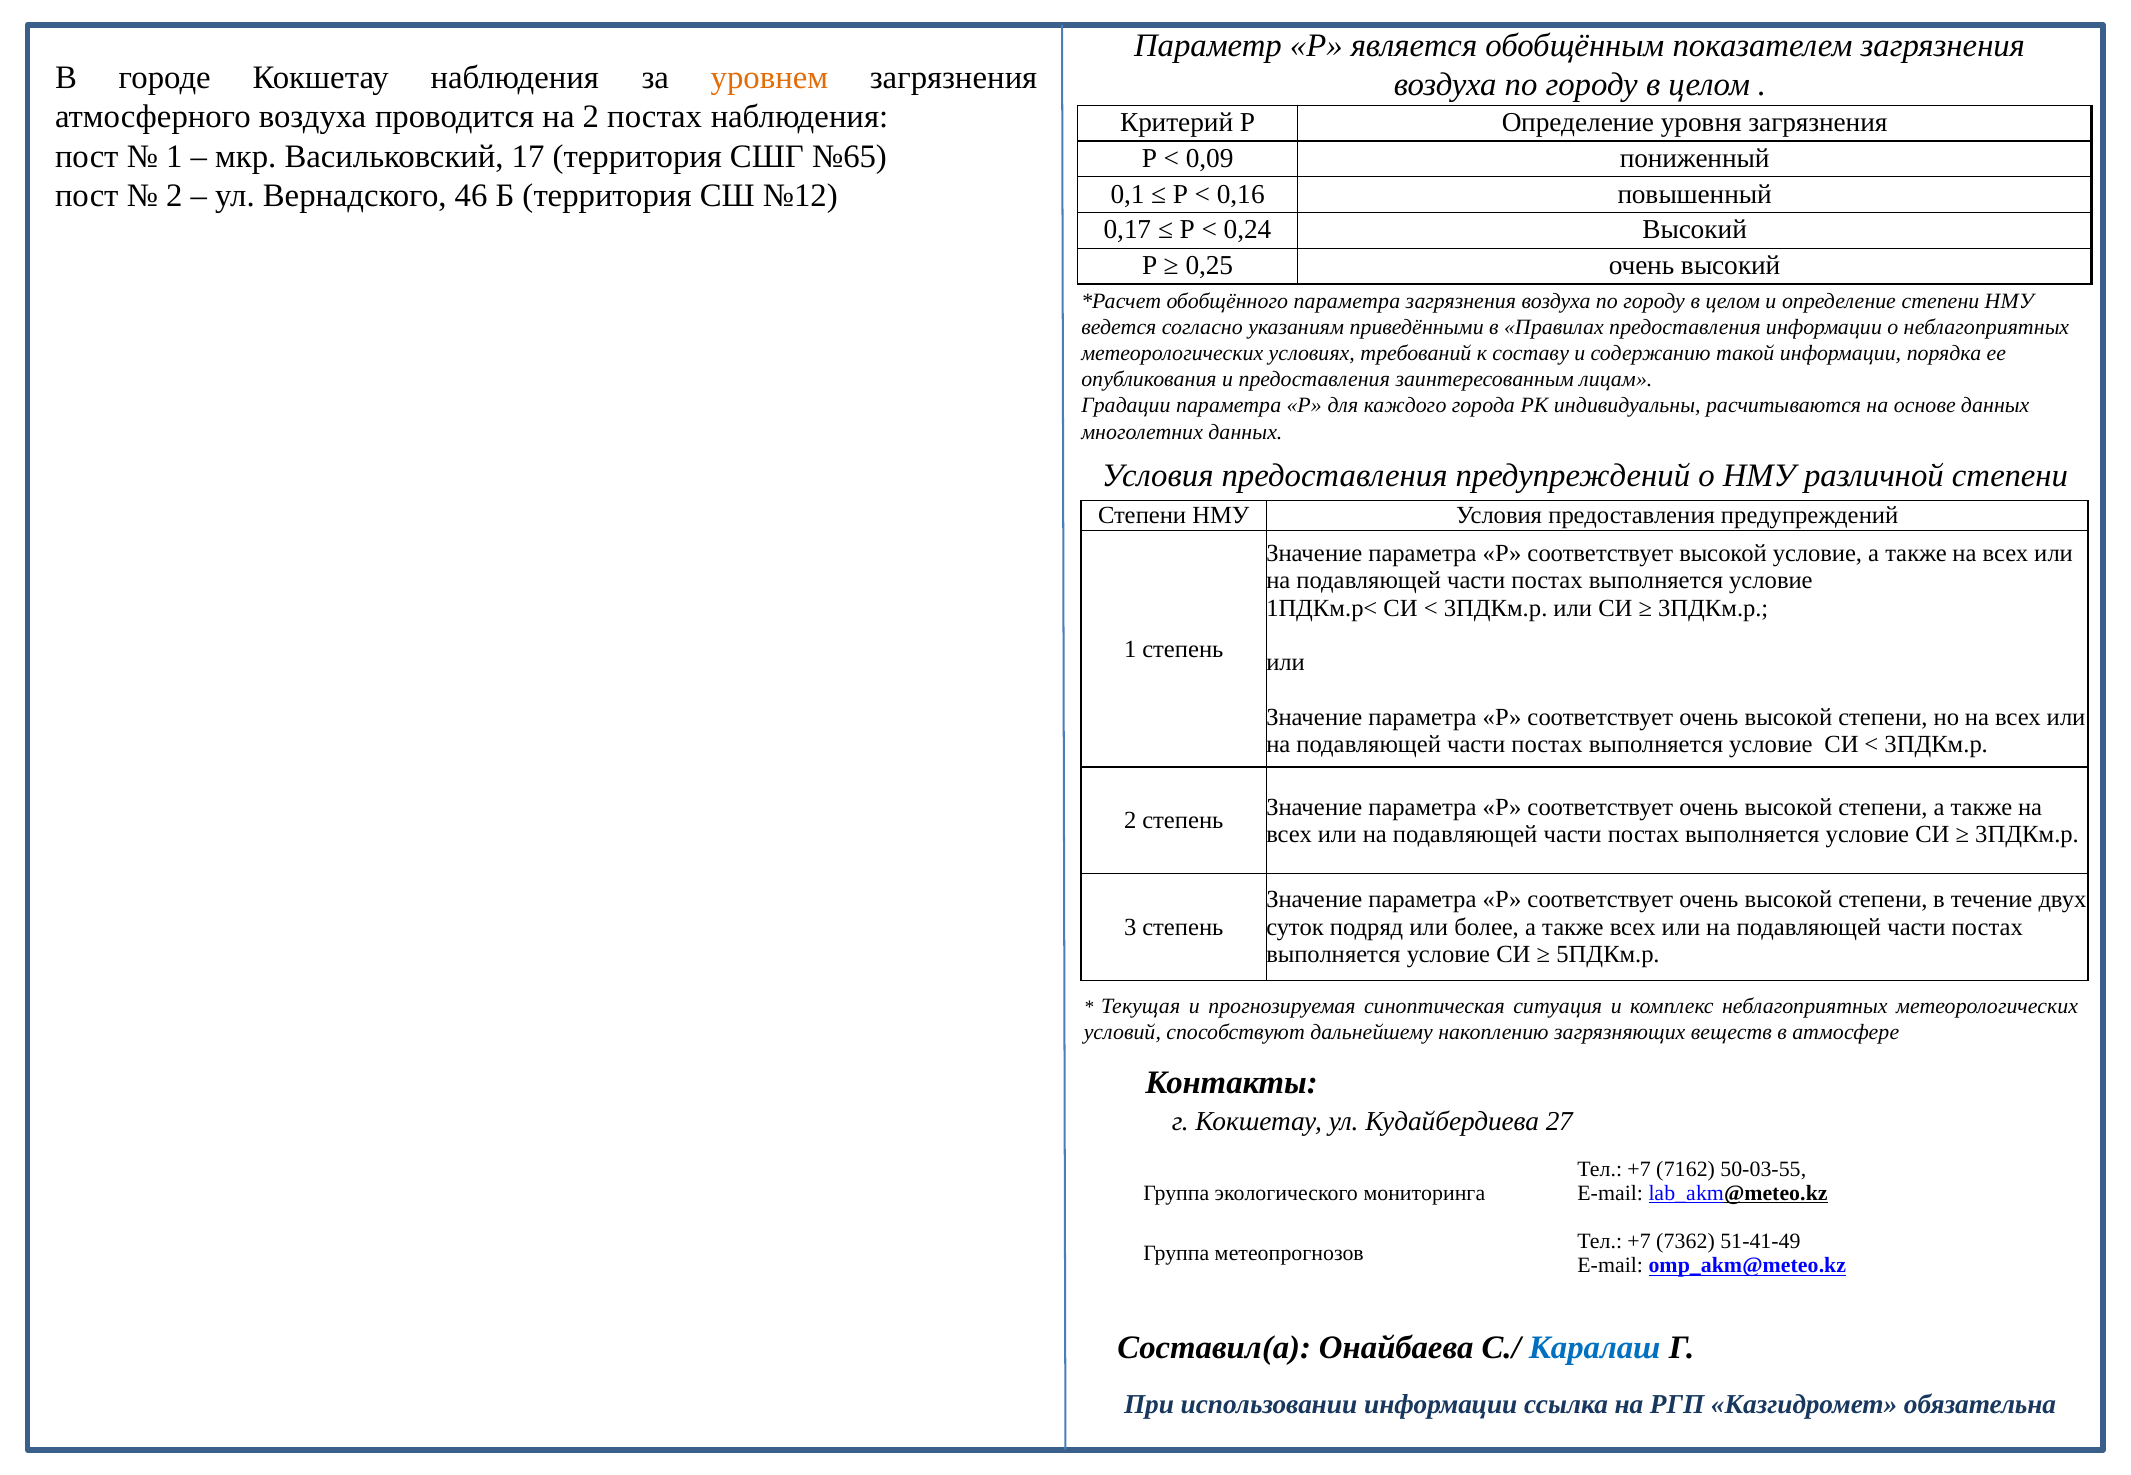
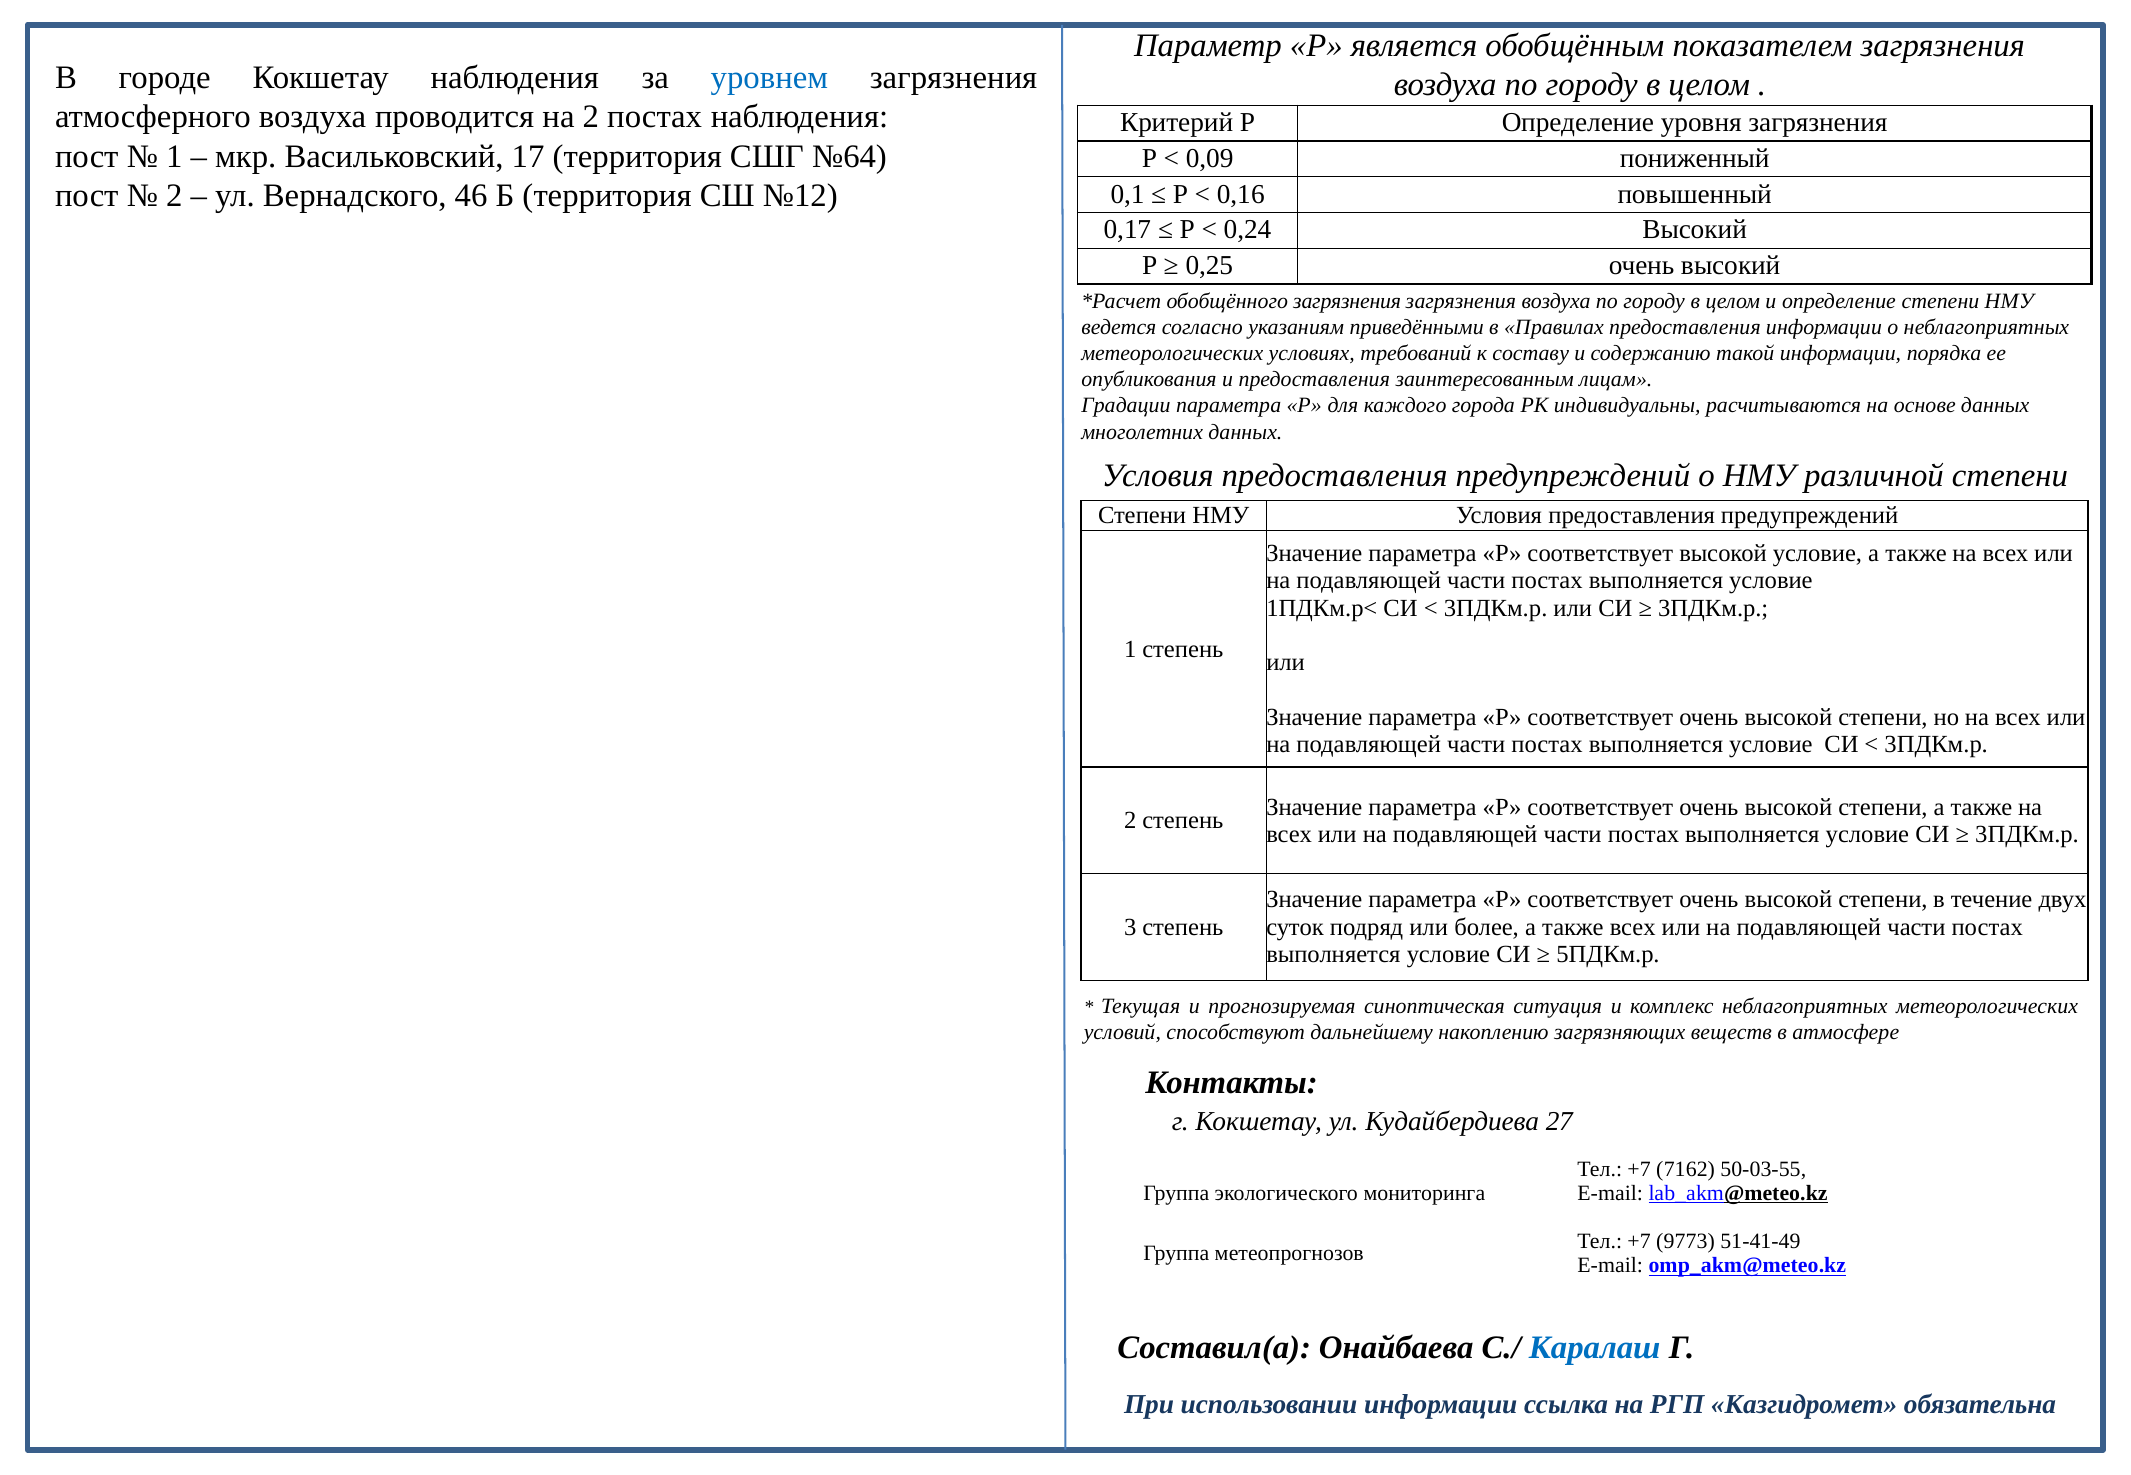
уровнем colour: orange -> blue (769, 78)
№65: №65 -> №64 (850, 156)
обобщённого параметра: параметра -> загрязнения (1347, 301)
7362: 7362 -> 9773 (1686, 1241)
